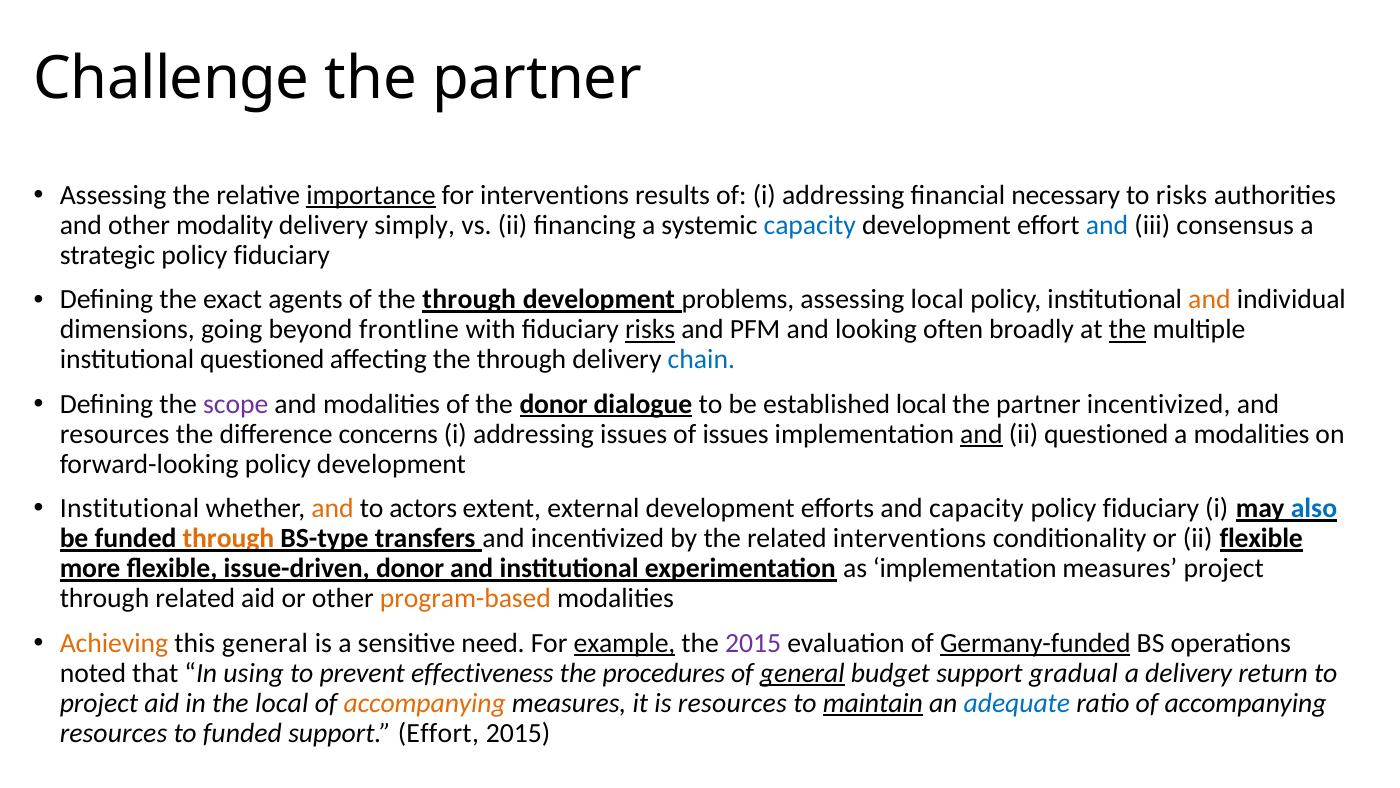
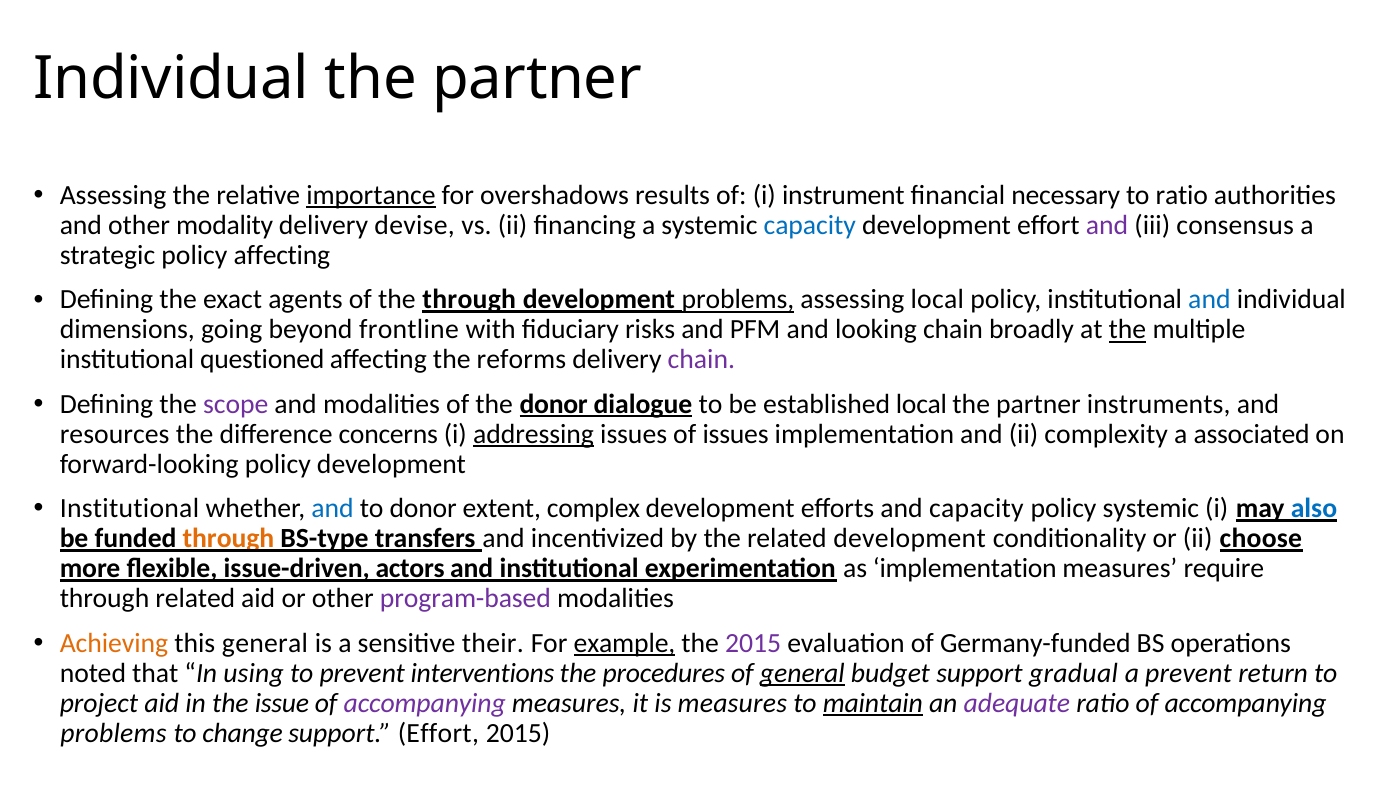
Challenge: Challenge -> Individual (171, 79)
for interventions: interventions -> overshadows (554, 195)
of i addressing: addressing -> instrument (843, 195)
to risks: risks -> ratio (1182, 195)
simply: simply -> devise (415, 225)
and colour: blue -> purple (1107, 225)
strategic policy fiduciary: fiduciary -> affecting (282, 255)
problems underline: none -> present (738, 300)
and colour: orange -> blue (1209, 300)
risks underline: present -> none (650, 330)
looking often: often -> chain (953, 330)
affecting the through: through -> reforms (521, 359)
chain colour: blue -> purple (701, 359)
partner incentivized: incentivized -> instruments (1159, 404)
addressing underline: none -> present (534, 434)
and underline: present -> none (981, 434)
ii questioned: questioned -> complexity (1106, 434)
a modalities: modalities -> associated (1252, 434)
and colour: orange -> blue (333, 508)
to actors: actors -> donor (423, 508)
external: external -> complex (594, 508)
fiduciary: fiduciary -> systemic (1151, 508)
related interventions: interventions -> development (910, 538)
ii flexible: flexible -> choose (1261, 538)
issue-driven donor: donor -> actors (410, 568)
measures project: project -> require (1224, 568)
program-based colour: orange -> purple (465, 598)
need: need -> their (493, 643)
Germany-funded underline: present -> none (1035, 643)
effectiveness: effectiveness -> interventions (482, 673)
a delivery: delivery -> prevent (1189, 673)
the local: local -> issue (282, 703)
accompanying colour: orange -> purple (425, 703)
is resources: resources -> measures (732, 703)
adequate colour: blue -> purple (1017, 703)
resources: resources -> problems (113, 732)
to funded: funded -> change (243, 732)
